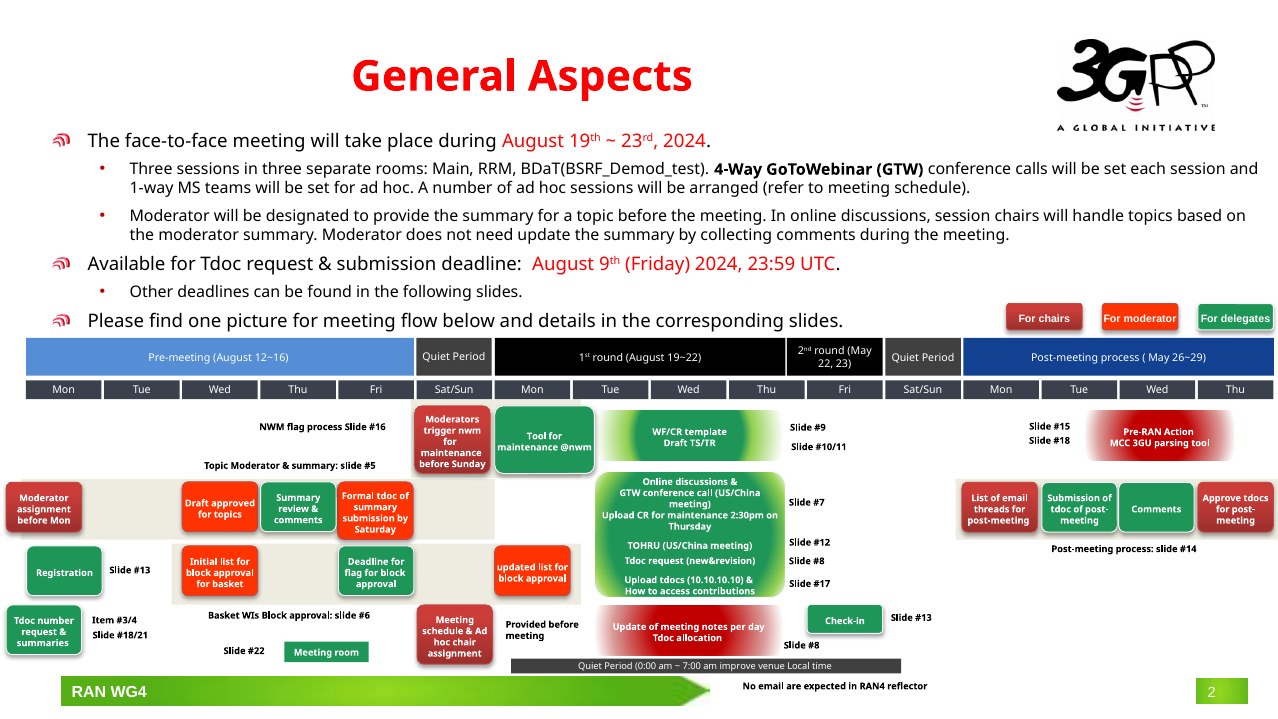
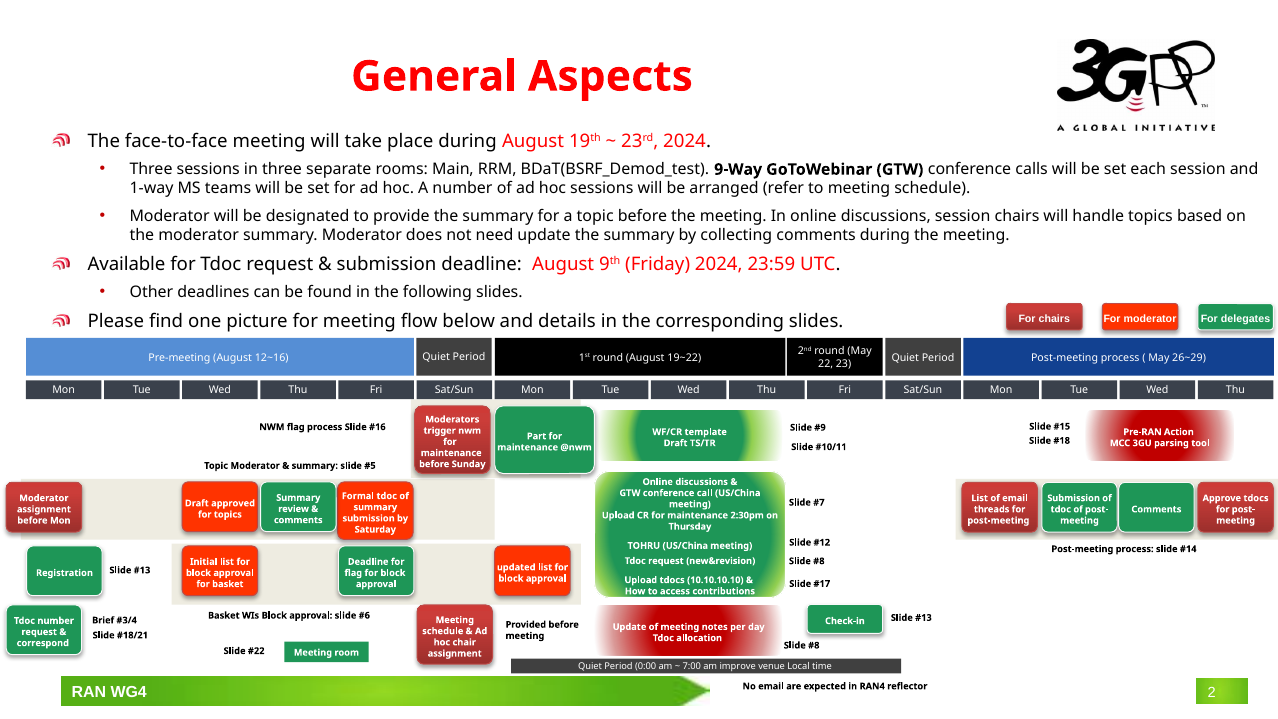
4-Way: 4-Way -> 9-Way (738, 169)
Tool: Tool -> Part (537, 436)
Item: Item -> Brief (103, 620)
summaries: summaries -> correspond (43, 643)
